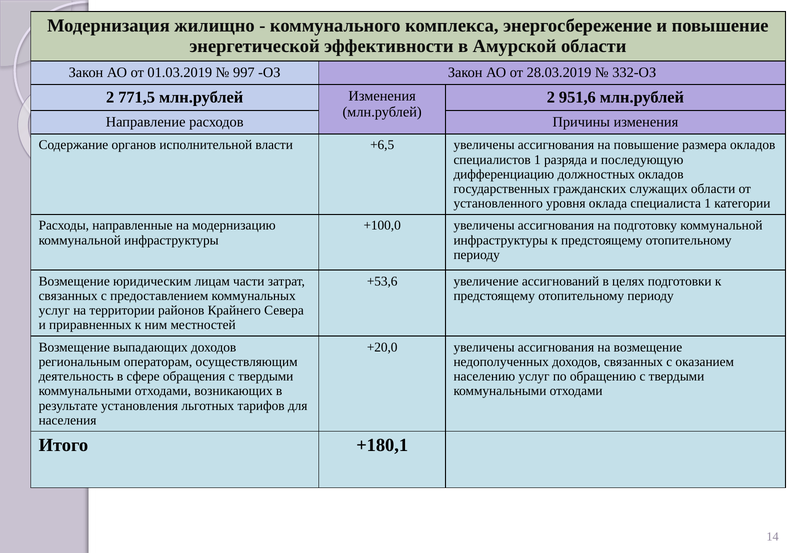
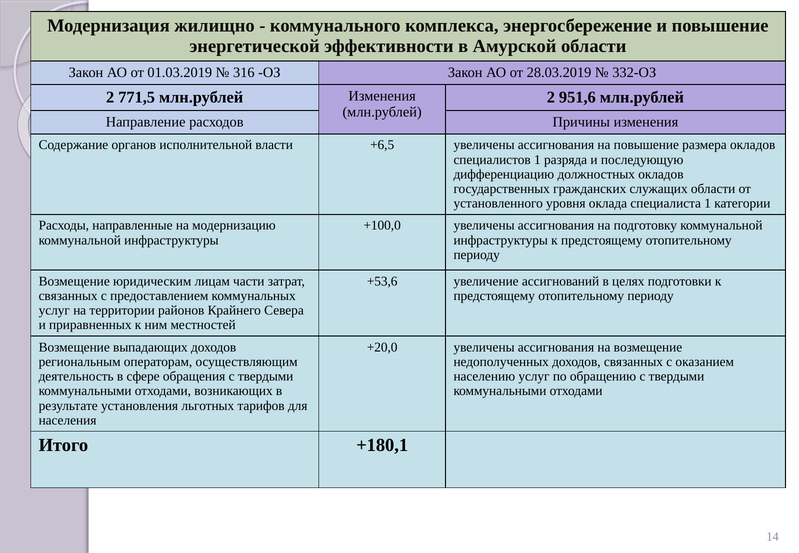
997: 997 -> 316 (244, 73)
